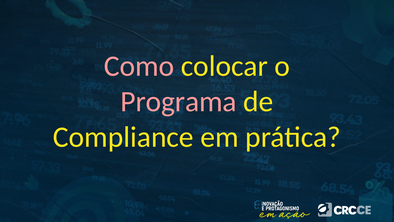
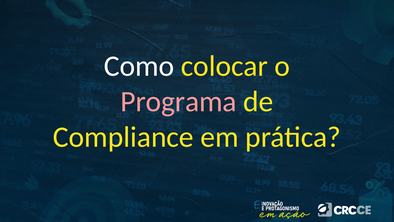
Como colour: pink -> white (139, 66)
